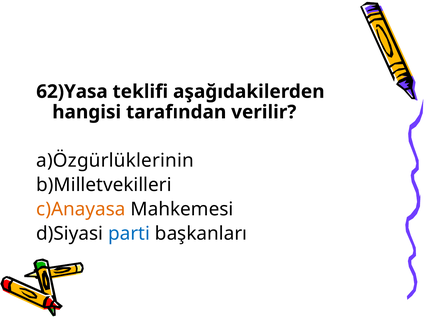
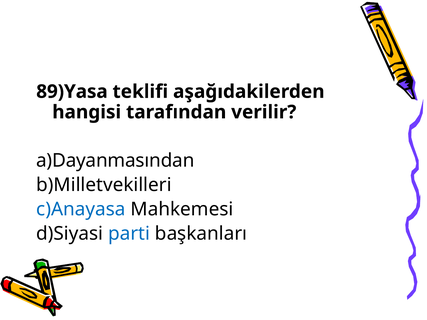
62)Yasa: 62)Yasa -> 89)Yasa (72, 92)
a)Özgürlüklerinin: a)Özgürlüklerinin -> a)Dayanmasından (115, 161)
c)Anayasa colour: orange -> blue (81, 209)
